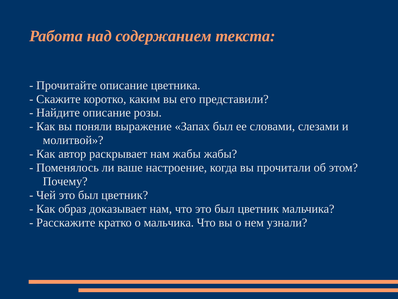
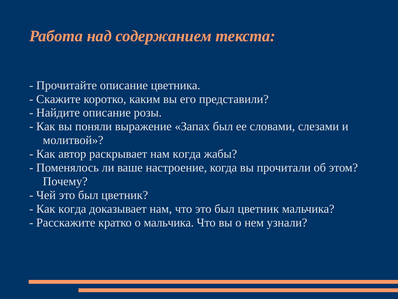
нам жабы: жабы -> когда (187, 154)
Как образ: образ -> когда (72, 209)
